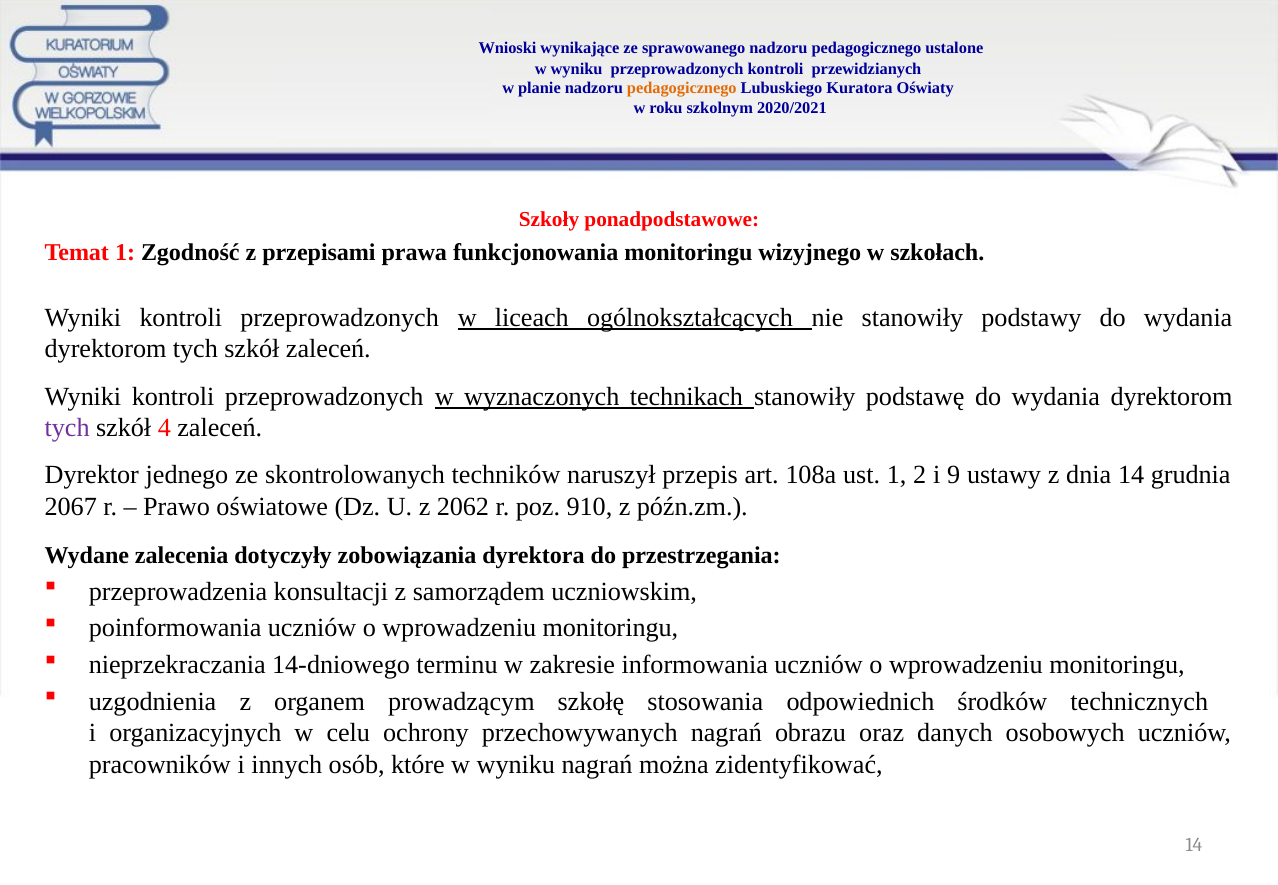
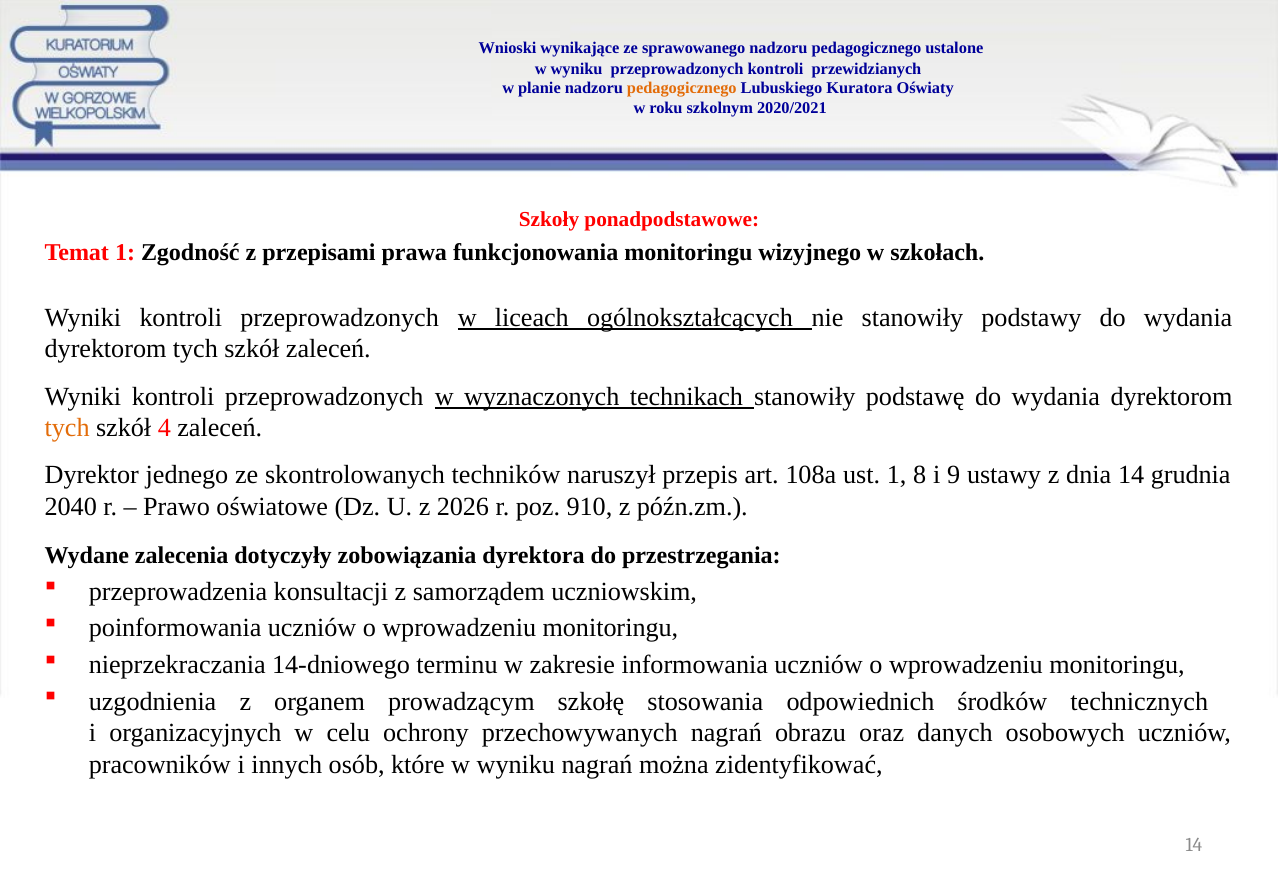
tych colour: purple -> orange (67, 428)
2: 2 -> 8 (920, 475)
2067: 2067 -> 2040 (71, 507)
2062: 2062 -> 2026 (463, 507)
